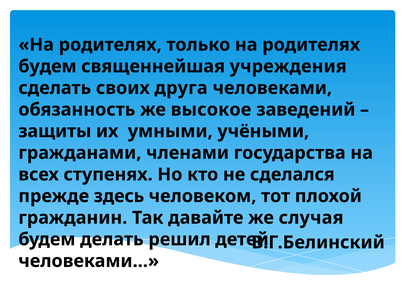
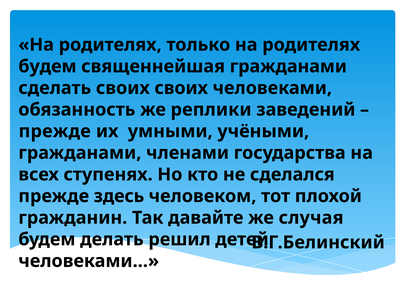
священнейшая учреждения: учреждения -> гражданами (288, 66)
своих друга: друга -> своих (181, 88)
высокое: высокое -> реплики (211, 110)
защиты: защиты -> прежде (55, 131)
